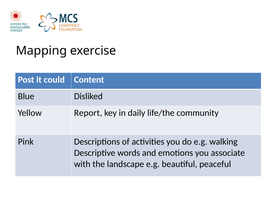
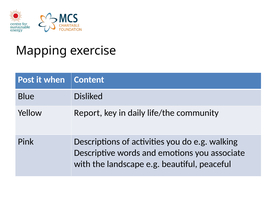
could: could -> when (54, 79)
